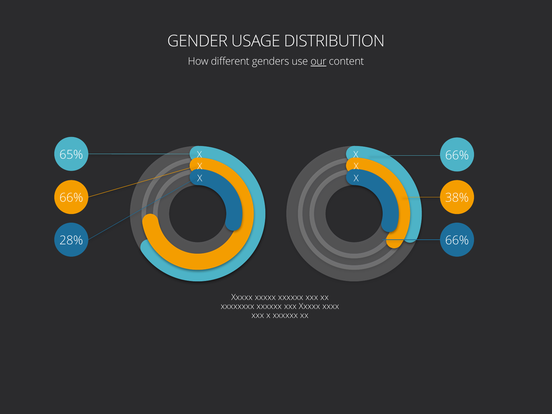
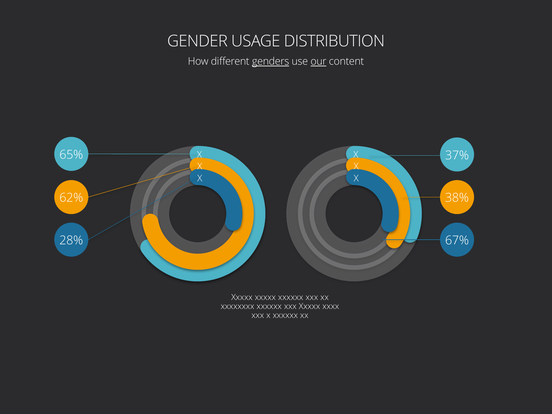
genders underline: none -> present (271, 61)
66%: 66% -> 37% (457, 155)
66%: 66% -> 62% (71, 198)
66%: 66% -> 67% (457, 240)
